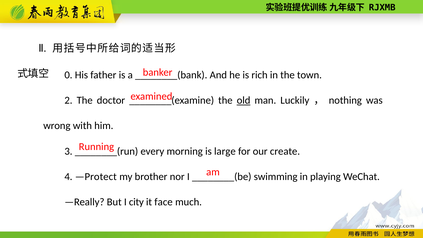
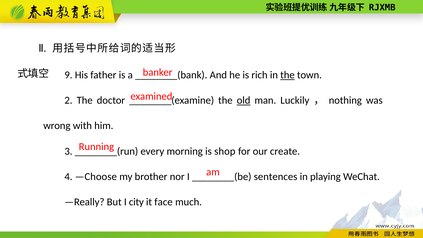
0: 0 -> 9 (68, 75)
the underline: none -> present (288, 75)
large: large -> shop (225, 151)
—Protect: —Protect -> —Choose (96, 177)
swimming: swimming -> sentences (276, 177)
